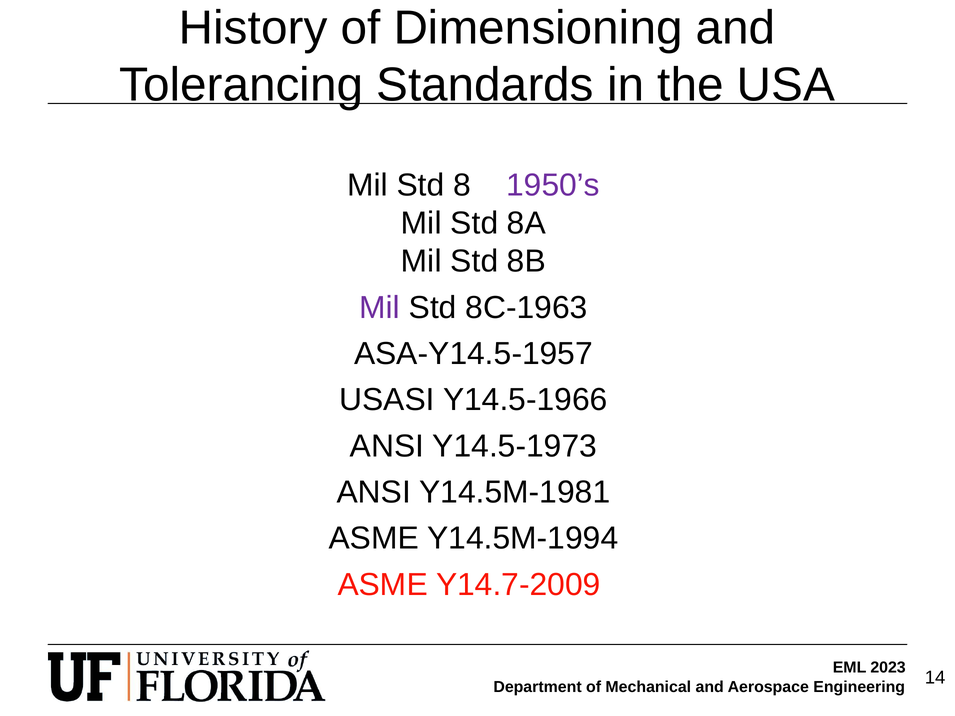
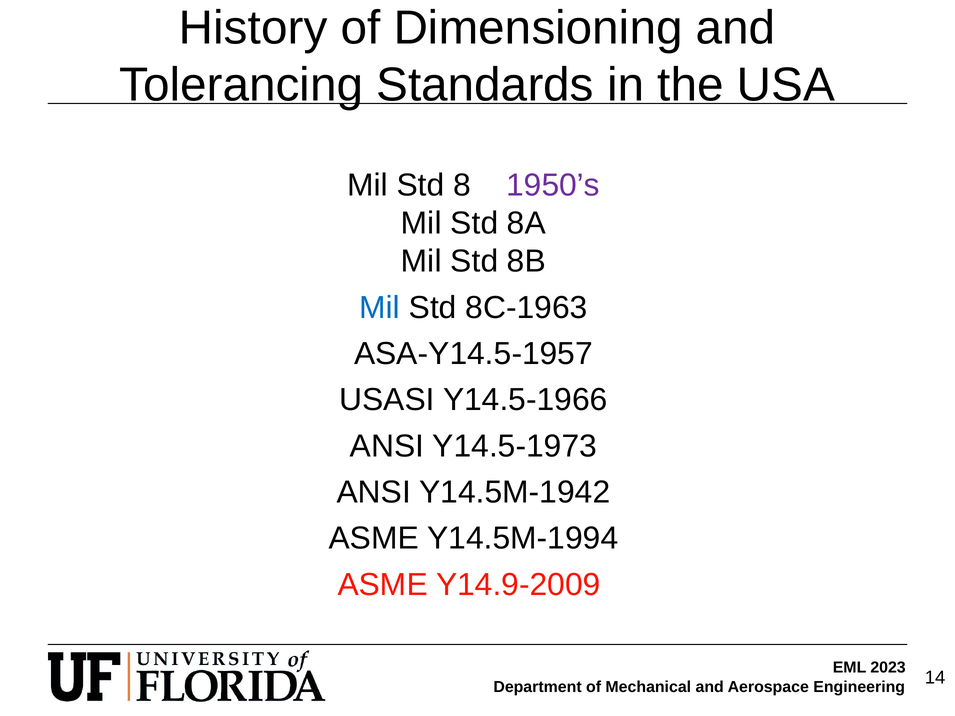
Mil colour: purple -> blue (380, 308)
Y14.5M-1981: Y14.5M-1981 -> Y14.5M-1942 (515, 492)
Y14.7-2009: Y14.7-2009 -> Y14.9-2009 (518, 585)
